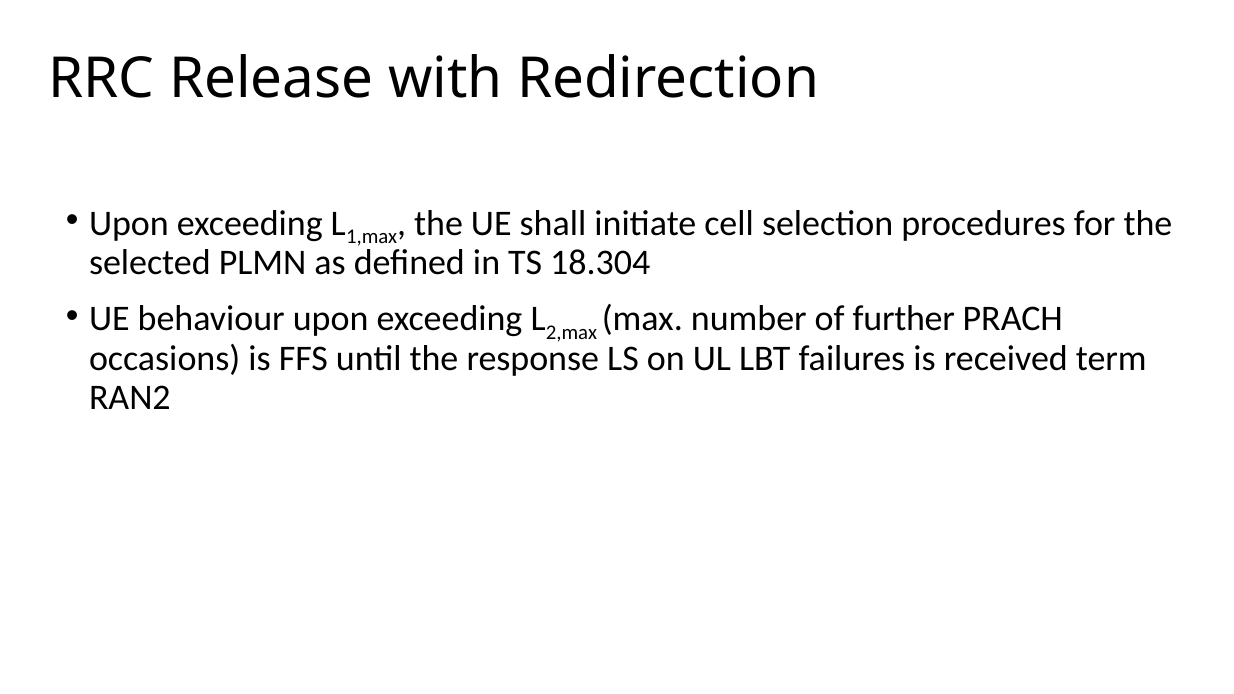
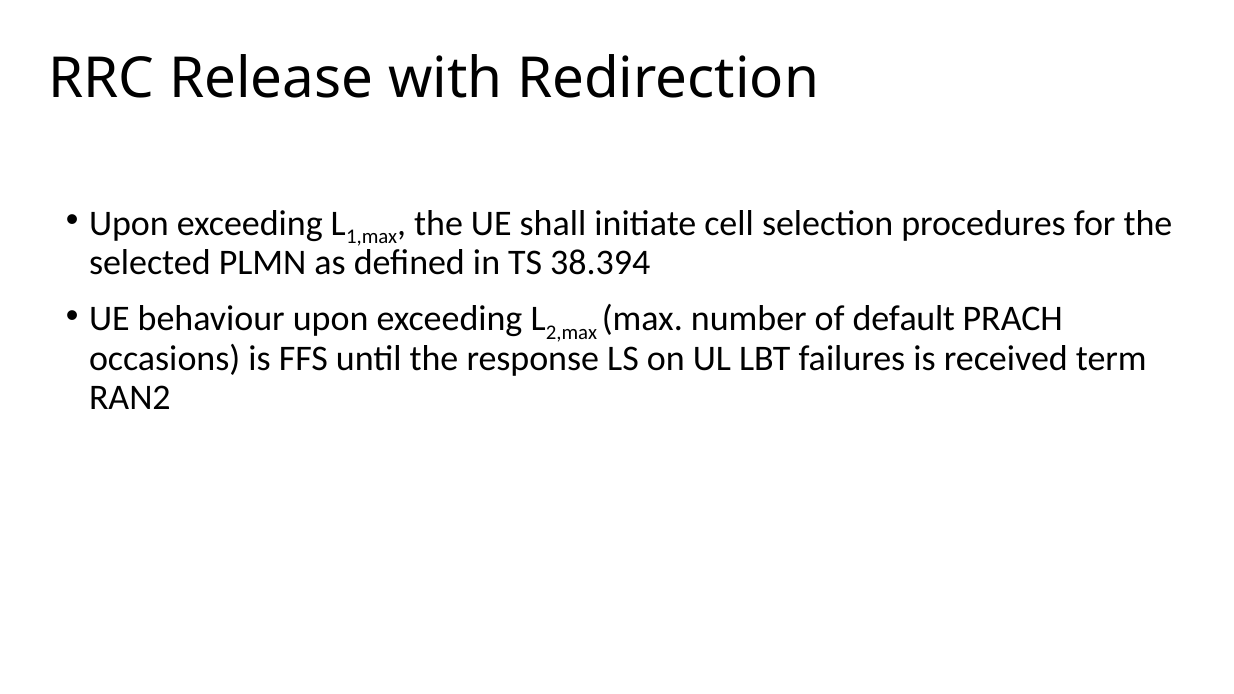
18.304: 18.304 -> 38.394 (600, 263)
further: further -> default (904, 319)
